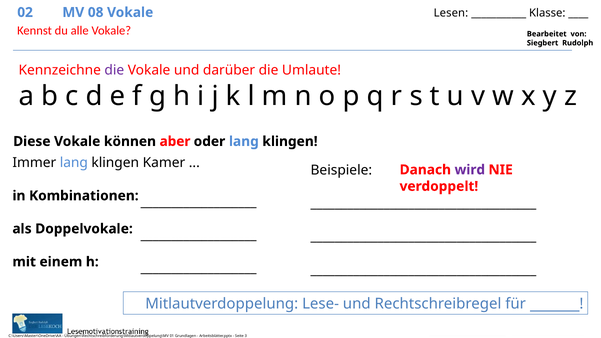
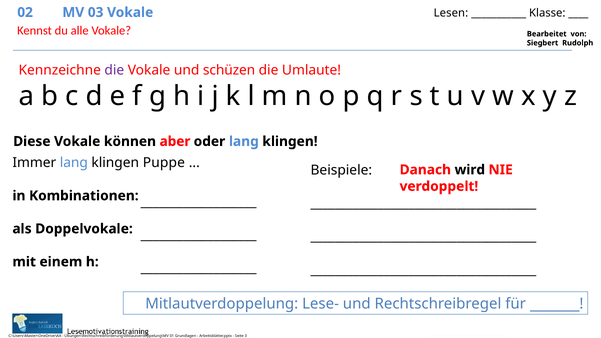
08: 08 -> 03 (96, 12)
darüber: darüber -> schüzen (229, 70)
Kamer: Kamer -> Puppe (164, 163)
wird colour: purple -> black (470, 170)
